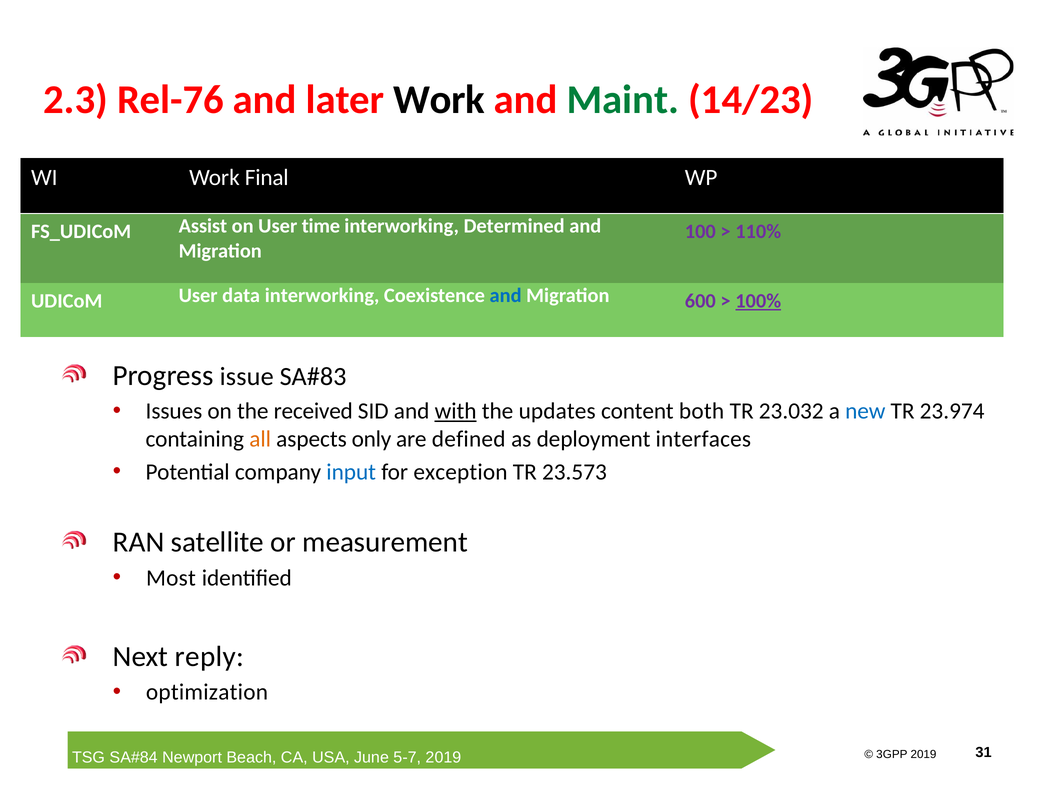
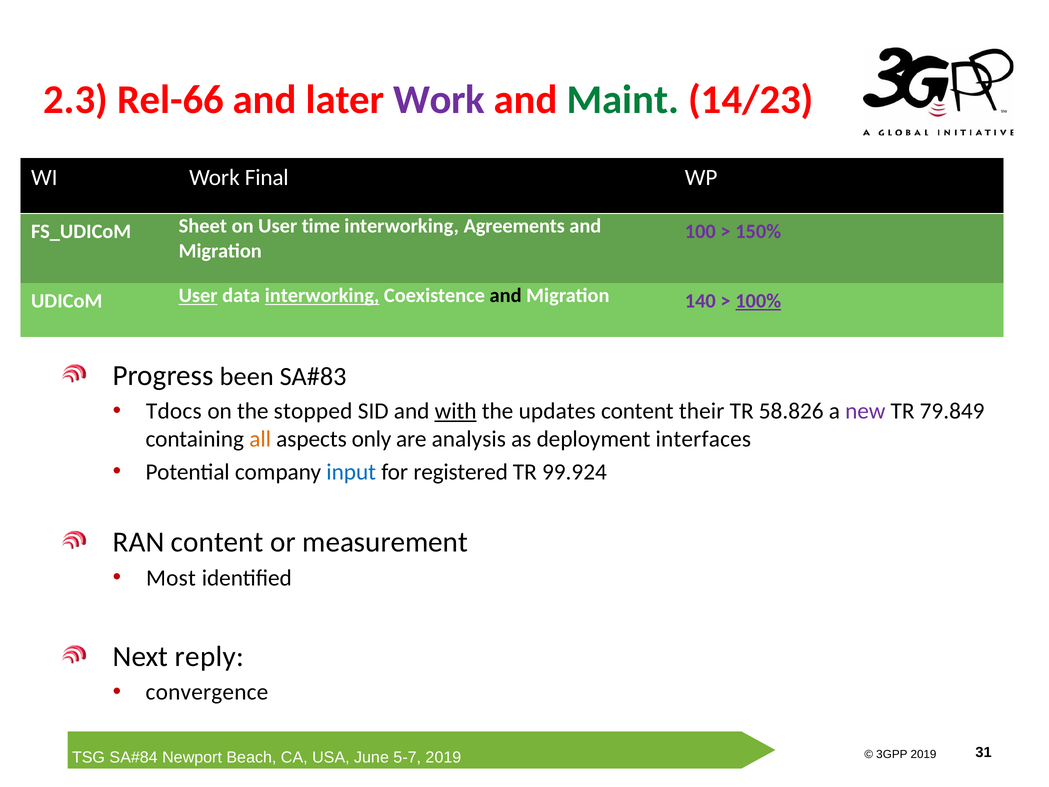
Rel-76: Rel-76 -> Rel-66 (170, 100)
Work colour: black -> purple (439, 100)
Assist: Assist -> Sheet (203, 226)
Determined: Determined -> Agreements (514, 226)
110%: 110% -> 150% (758, 231)
User underline: none -> present (198, 296)
interworking underline: none -> present (322, 296)
and colour: blue -> black (506, 296)
600: 600 -> 140 (700, 301)
issue: issue -> been (247, 376)
Issues: Issues -> Tdocs (174, 411)
received: received -> stopped (313, 411)
both: both -> their (702, 411)
23.032: 23.032 -> 58.826 (791, 411)
new colour: blue -> purple (865, 411)
23.974: 23.974 -> 79.849 (952, 411)
defined: defined -> analysis (469, 439)
exception: exception -> registered (461, 472)
23.573: 23.573 -> 99.924 (574, 472)
RAN satellite: satellite -> content (217, 542)
optimization: optimization -> convergence (207, 692)
